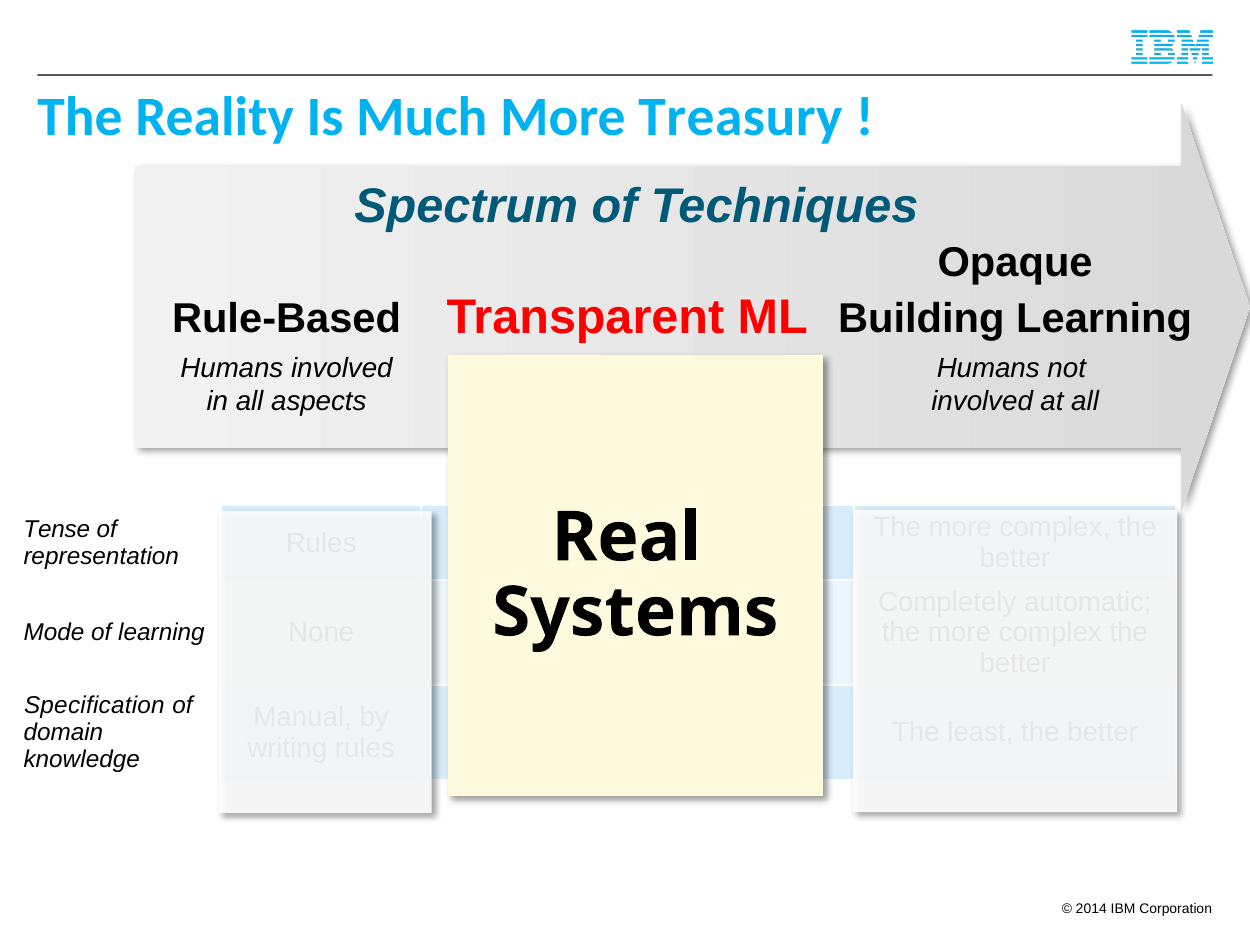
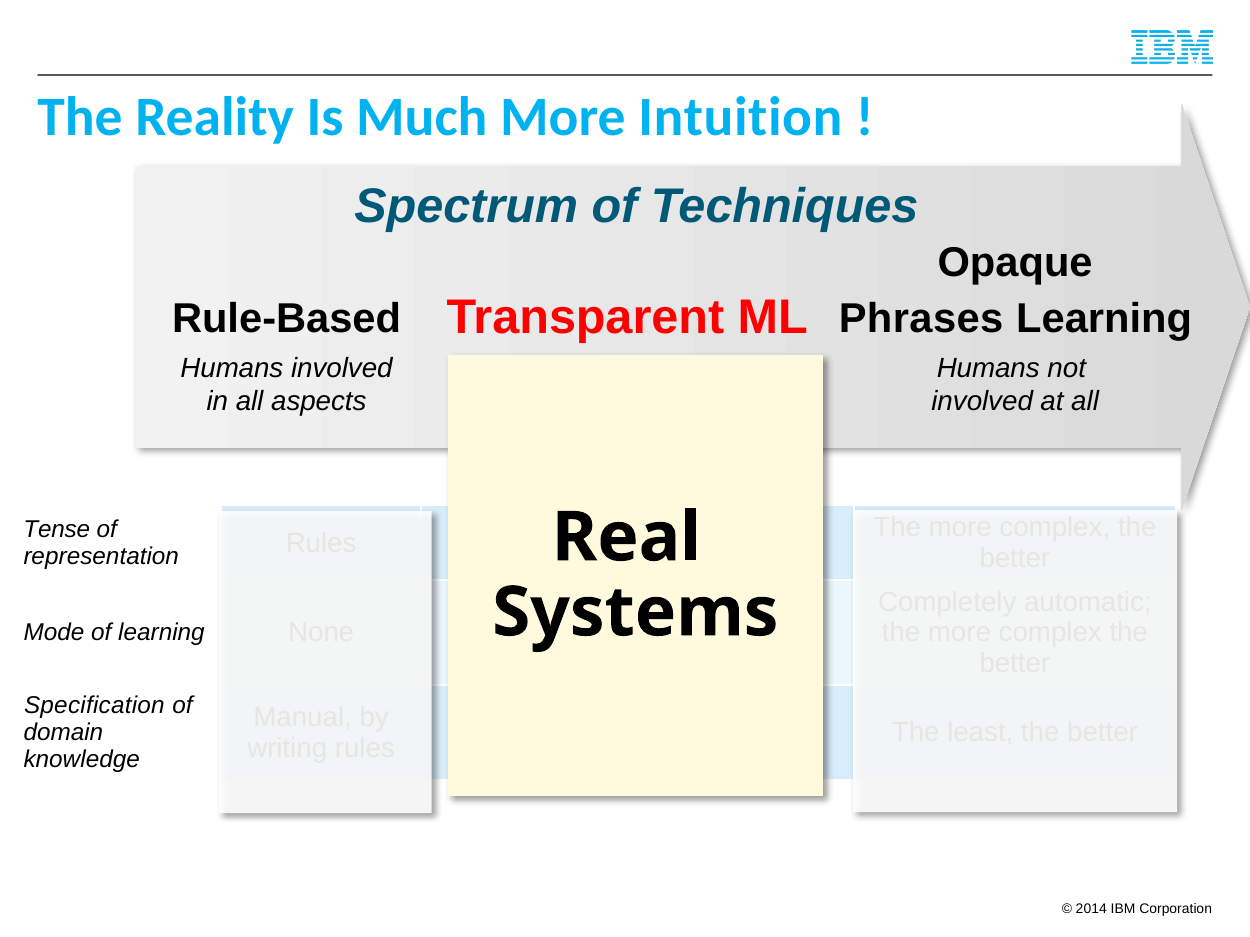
Treasury: Treasury -> Intuition (740, 117)
Building: Building -> Phrases (921, 319)
